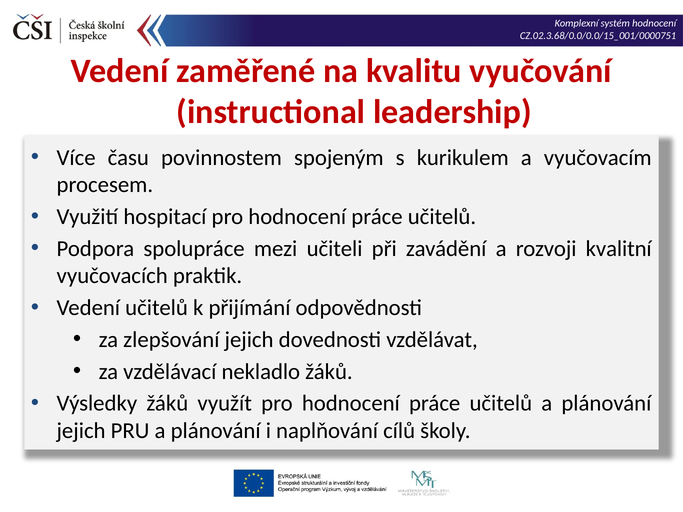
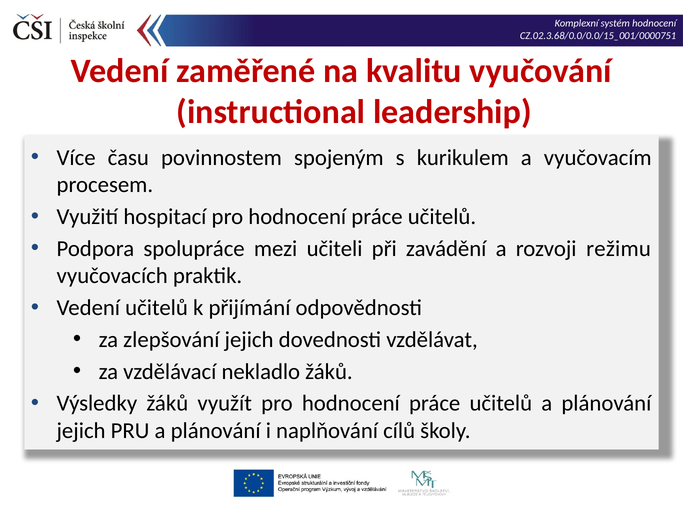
kvalitní: kvalitní -> režimu (619, 249)
